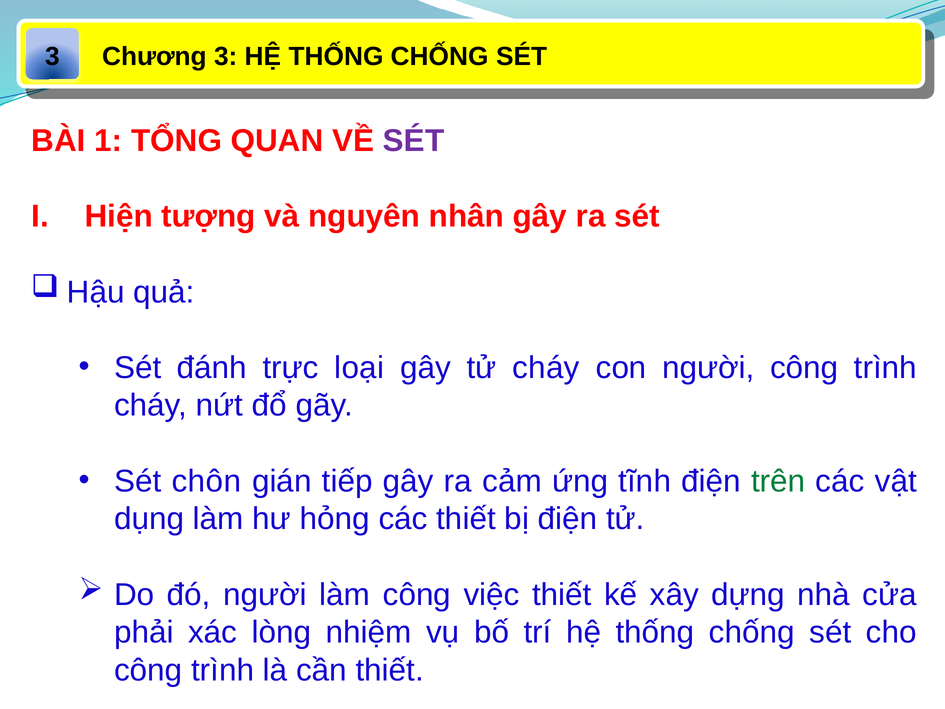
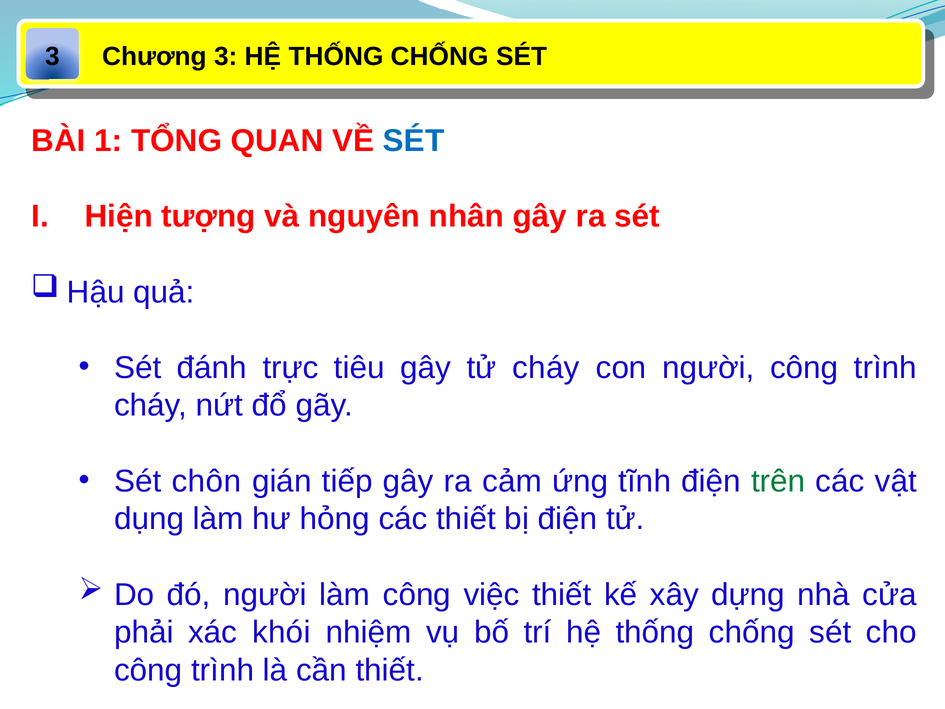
SÉT colour: purple -> blue (414, 141)
loại: loại -> tiêu (359, 368)
lòng: lòng -> khói (281, 632)
